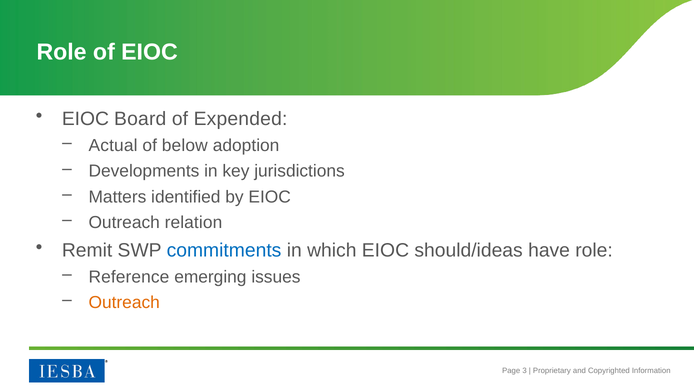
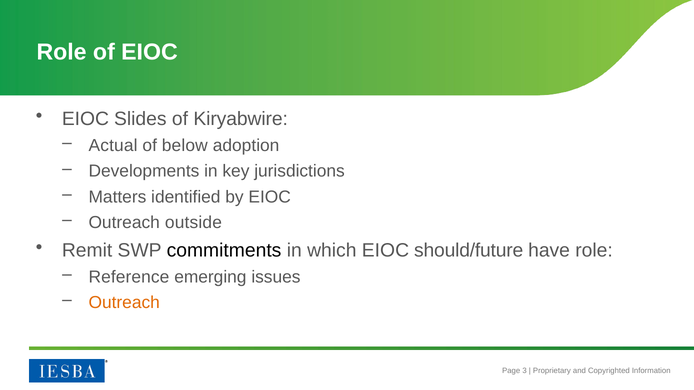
Board: Board -> Slides (140, 119)
Expended: Expended -> Kiryabwire (241, 119)
relation: relation -> outside (193, 223)
commitments colour: blue -> black (224, 251)
should/ideas: should/ideas -> should/future (469, 251)
